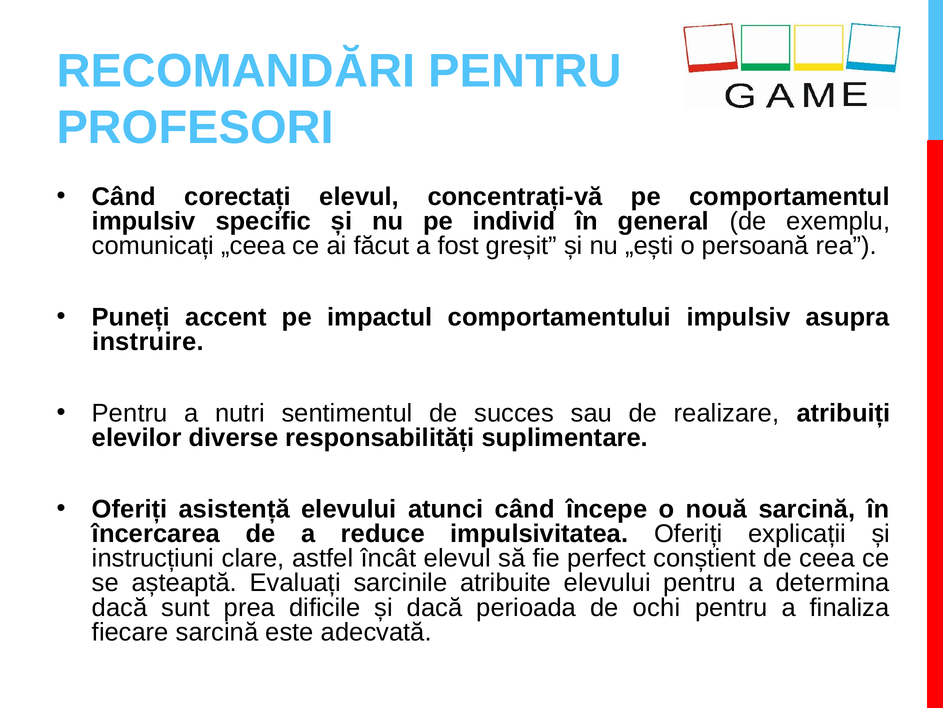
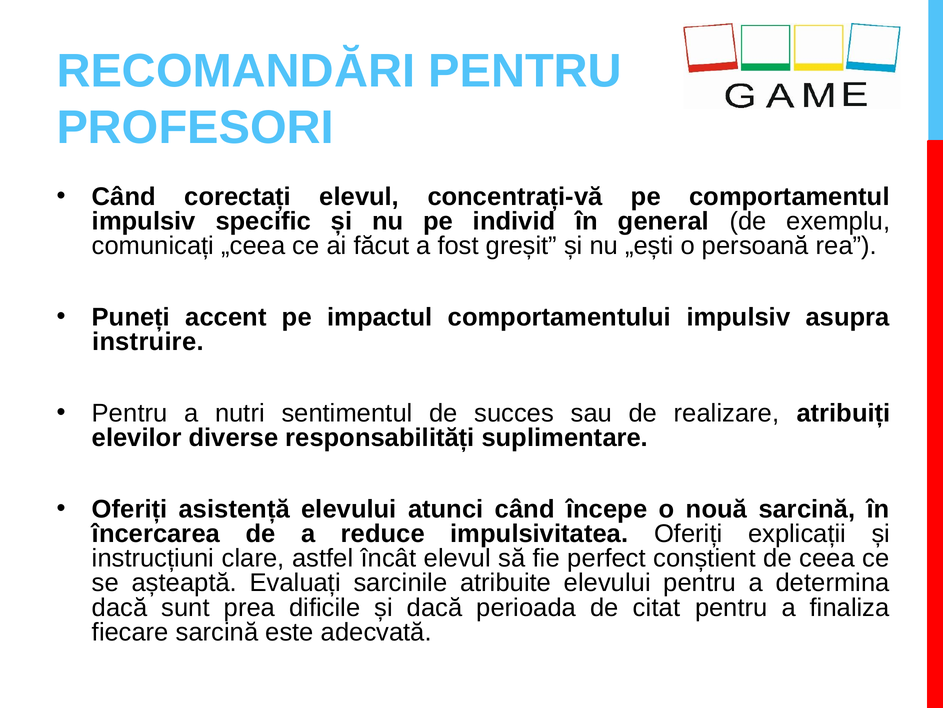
ochi: ochi -> citat (657, 607)
